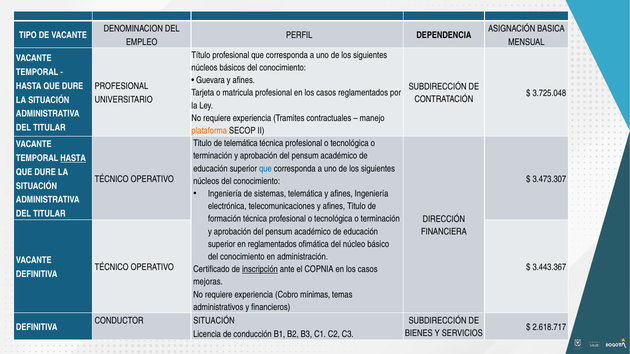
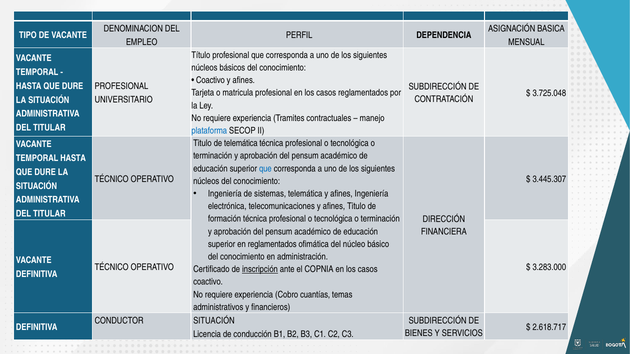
Guevara: Guevara -> Coactivo (210, 80)
plataforma colour: orange -> blue (209, 131)
HASTA underline: present -> none (73, 158)
3.473.307: 3.473.307 -> 3.445.307 (549, 179)
3.443.367: 3.443.367 -> 3.283.000 (549, 268)
mejoras: mejoras -> coactivo (208, 282)
mínimas: mínimas -> cuantías (315, 295)
